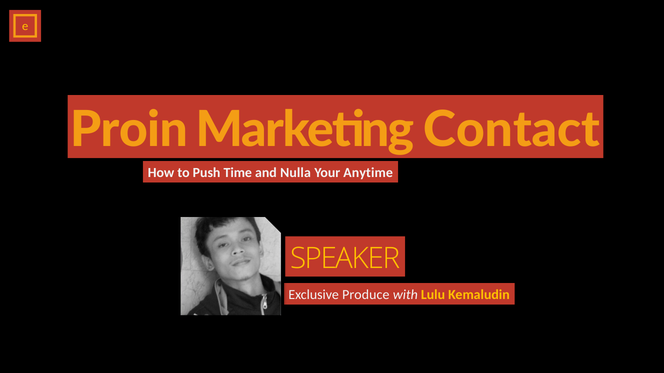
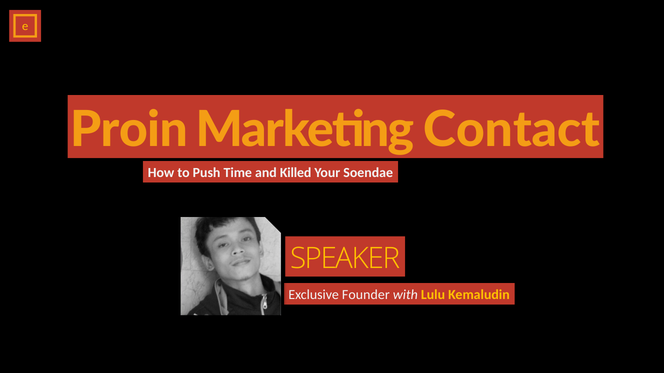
Nulla: Nulla -> Killed (296, 173)
Anytime: Anytime -> Soendae (368, 173)
Produce: Produce -> Founder (366, 295)
